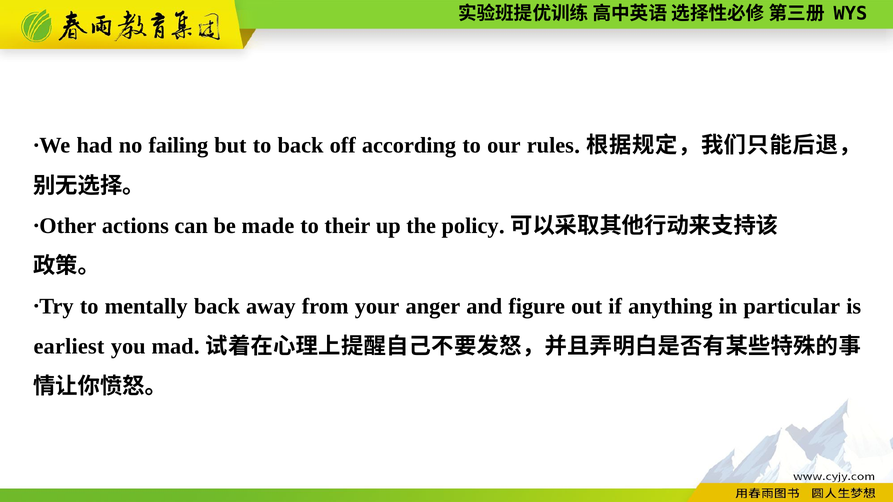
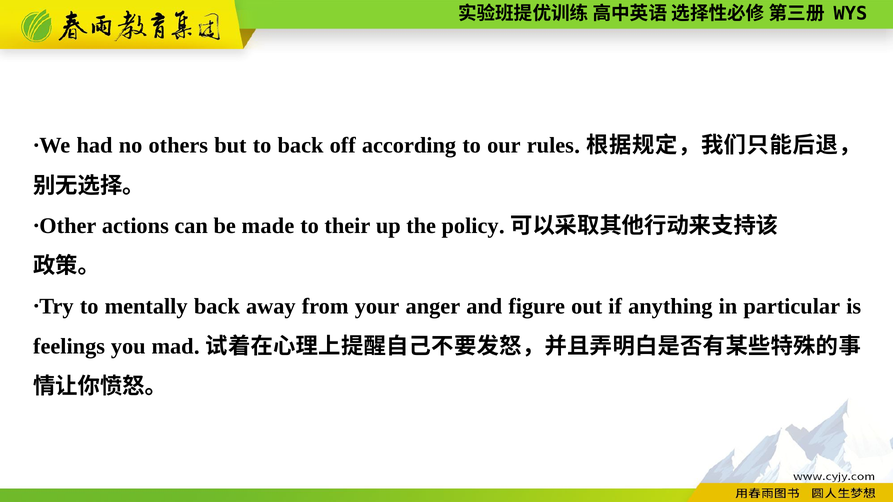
failing: failing -> others (178, 146)
earliest: earliest -> feelings (69, 347)
